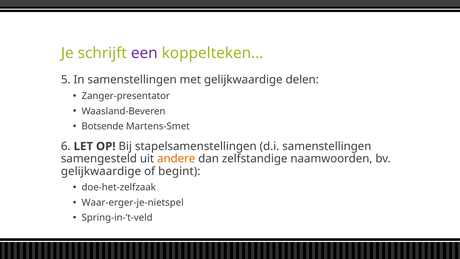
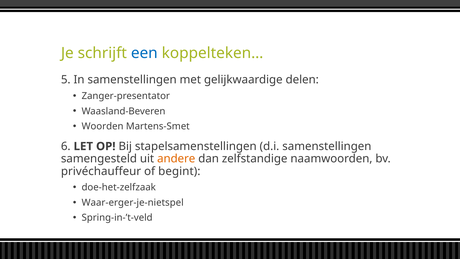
een colour: purple -> blue (144, 53)
Botsende: Botsende -> Woorden (103, 126)
gelijkwaardige: gelijkwaardige -> privéchauffeur (101, 171)
